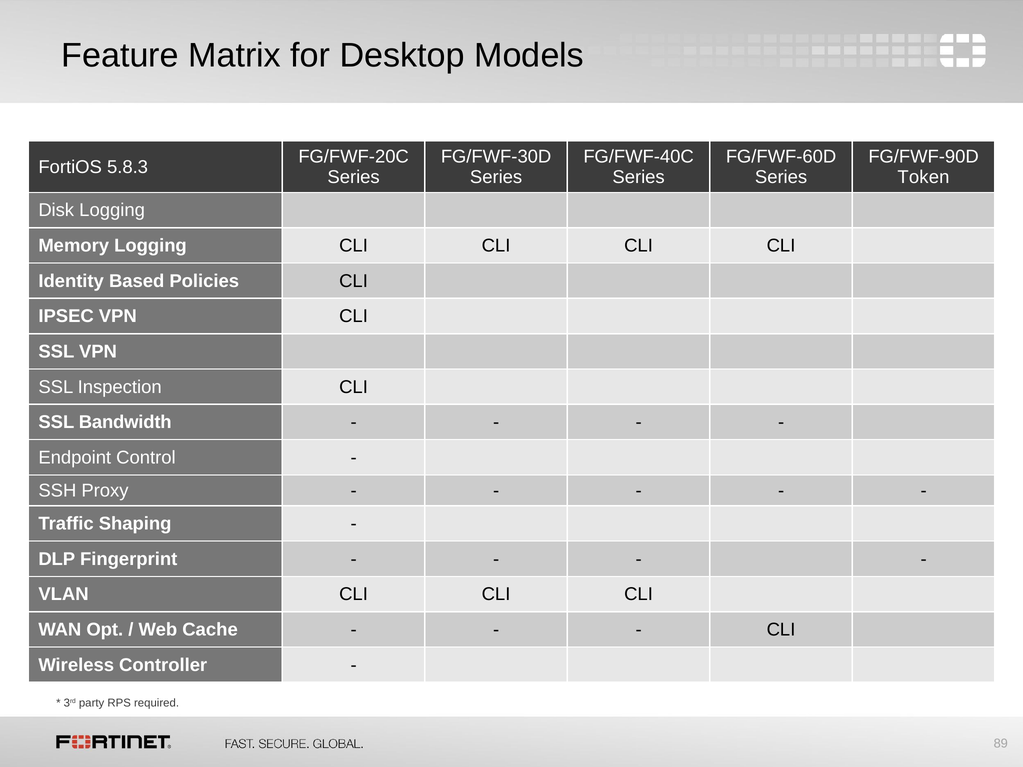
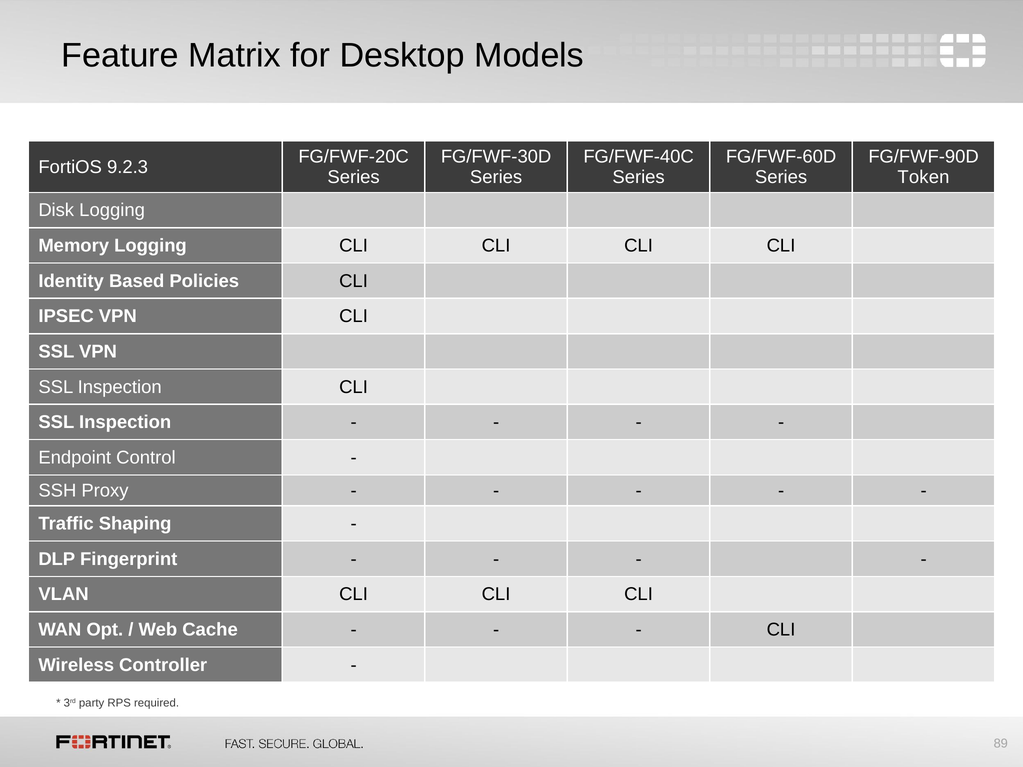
5.8.3: 5.8.3 -> 9.2.3 (128, 167)
Bandwidth: Bandwidth -> Inspection (125, 422)
